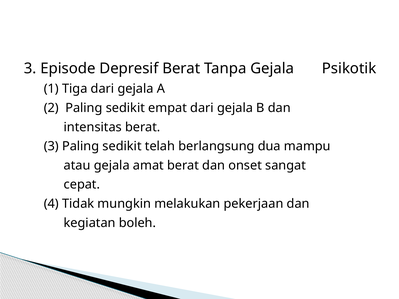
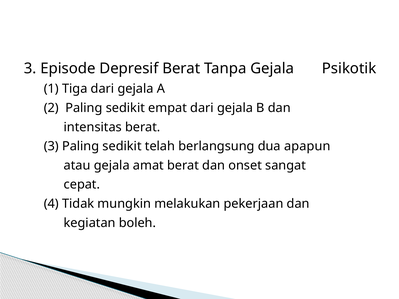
mampu: mampu -> apapun (307, 146)
